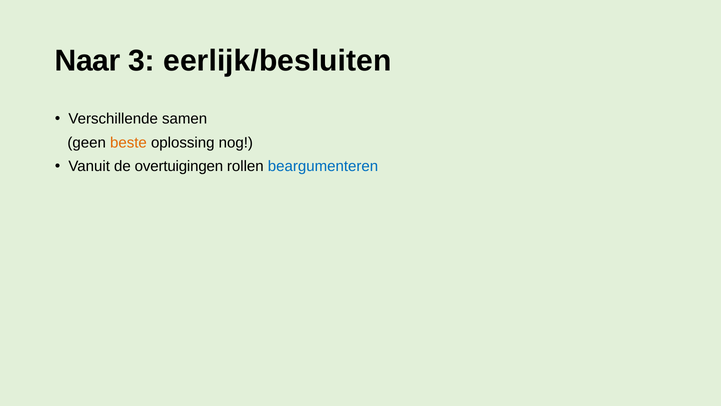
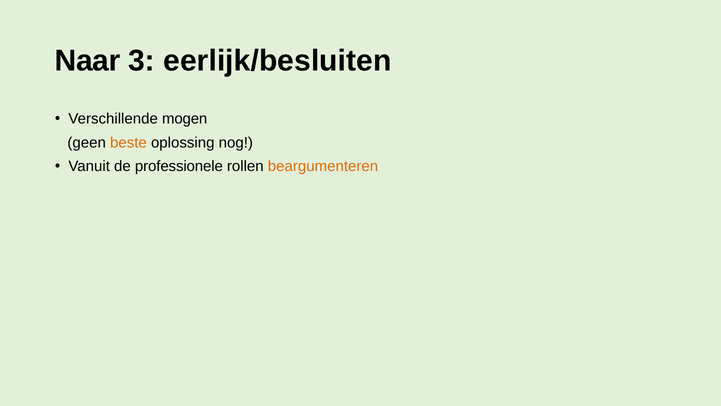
samen: samen -> mogen (185, 119)
overtuigingen: overtuigingen -> professionele (179, 166)
beargumenteren colour: blue -> orange (323, 166)
